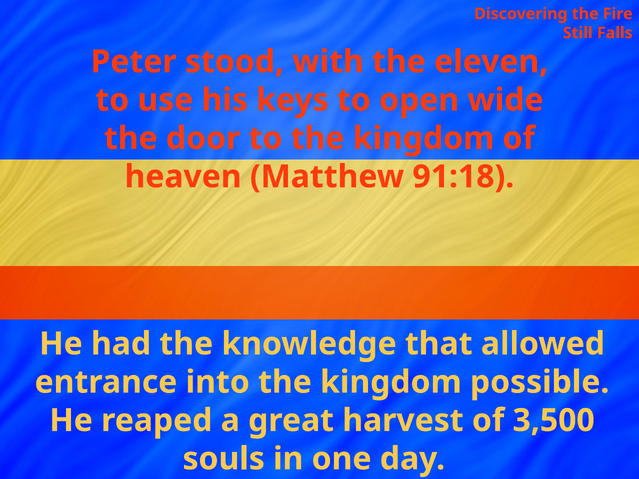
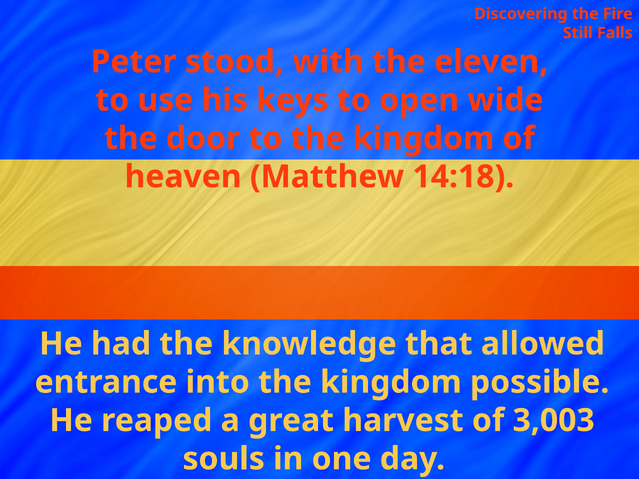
91:18: 91:18 -> 14:18 (463, 177)
3,500: 3,500 -> 3,003 (554, 421)
